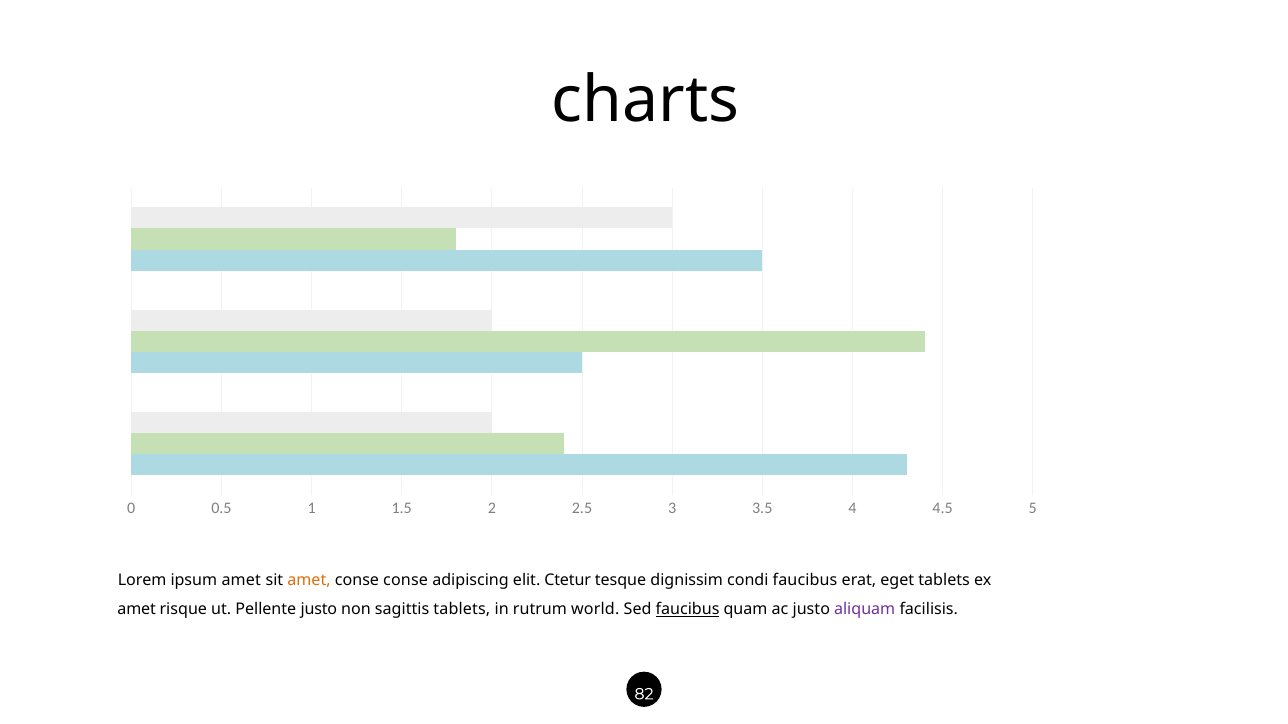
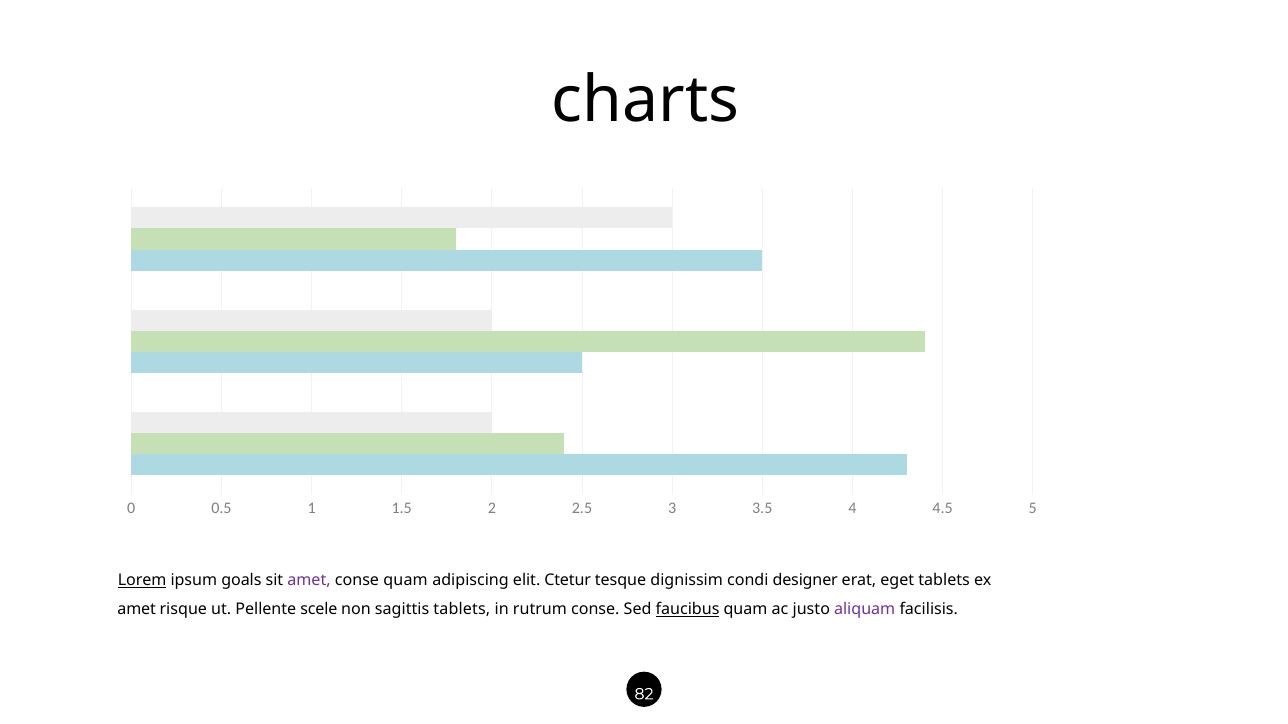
Lorem underline: none -> present (142, 581)
ipsum amet: amet -> goals (241, 581)
amet colour: orange -> purple (309, 581)
conse conse: conse -> quam (406, 581)
condi faucibus: faucibus -> designer (805, 581)
Pellente justo: justo -> scele (319, 610)
rutrum world: world -> conse (595, 610)
